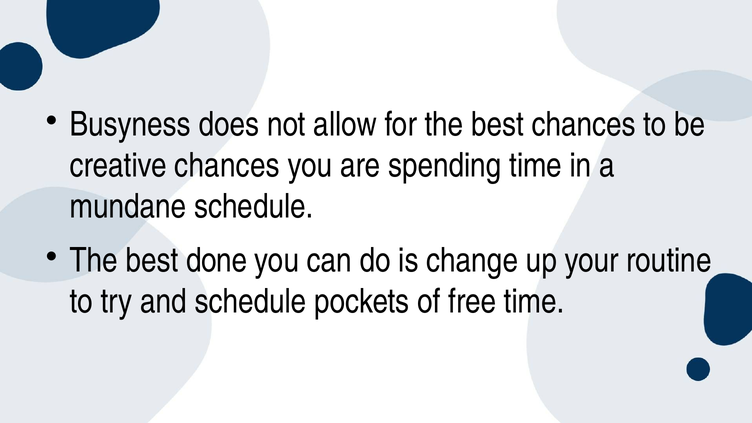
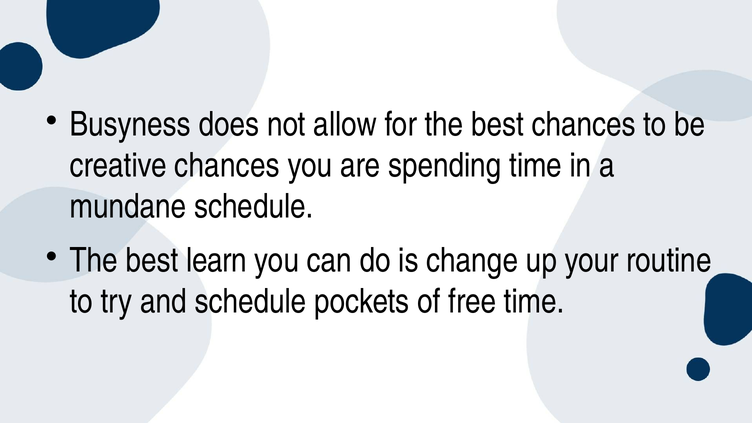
done: done -> learn (217, 261)
